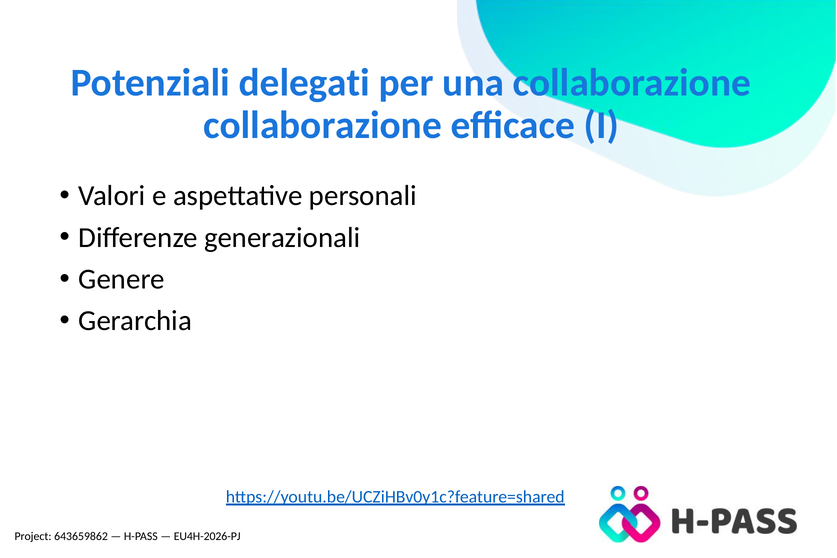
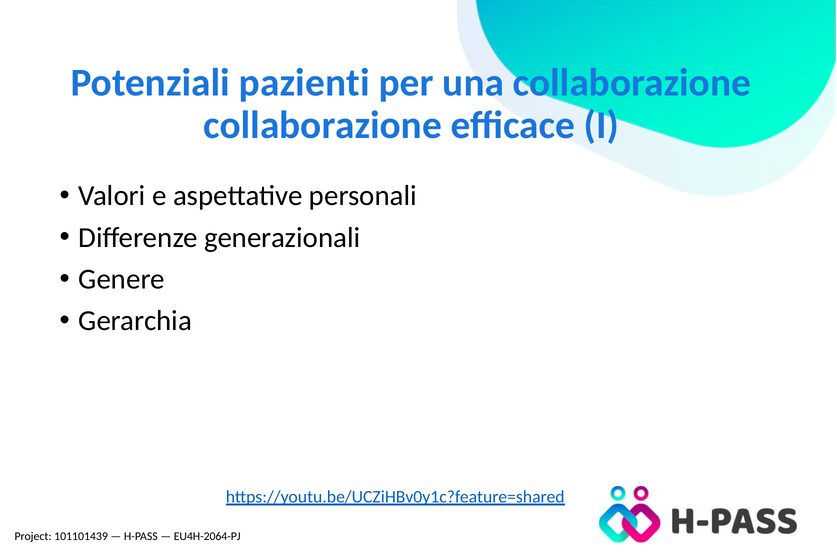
delegati: delegati -> pazienti (304, 83)
643659862: 643659862 -> 101101439 (81, 536)
EU4H-2026-PJ: EU4H-2026-PJ -> EU4H-2064-PJ (207, 536)
